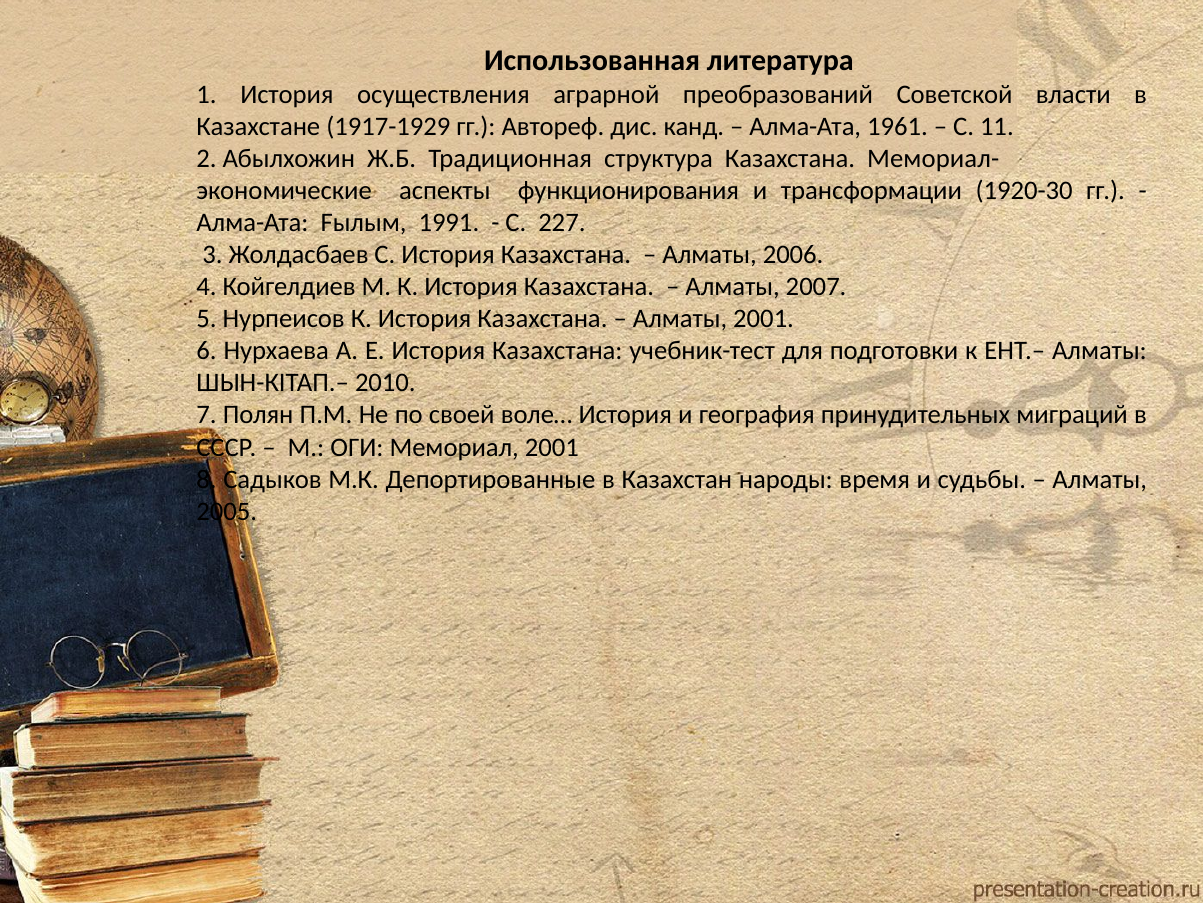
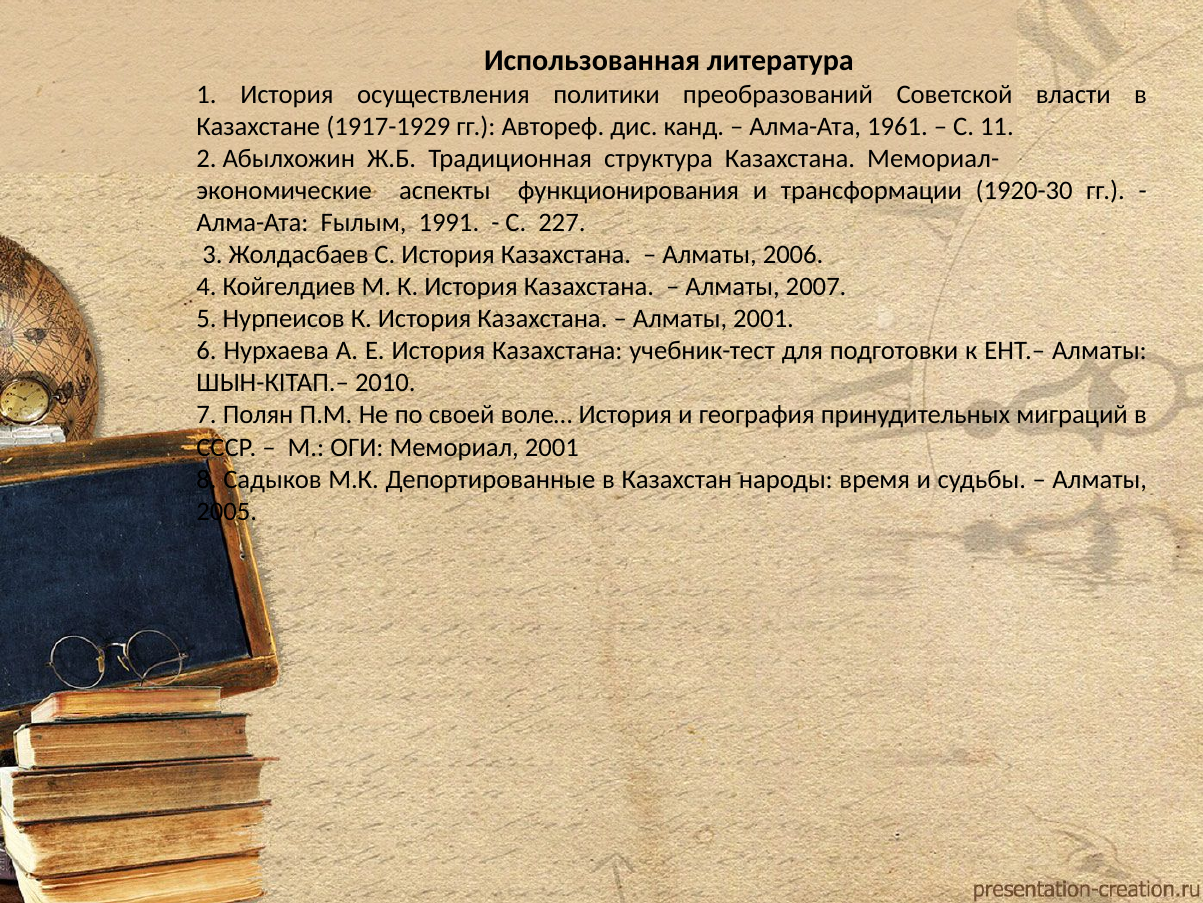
аграрной: аграрной -> политики (607, 94)
